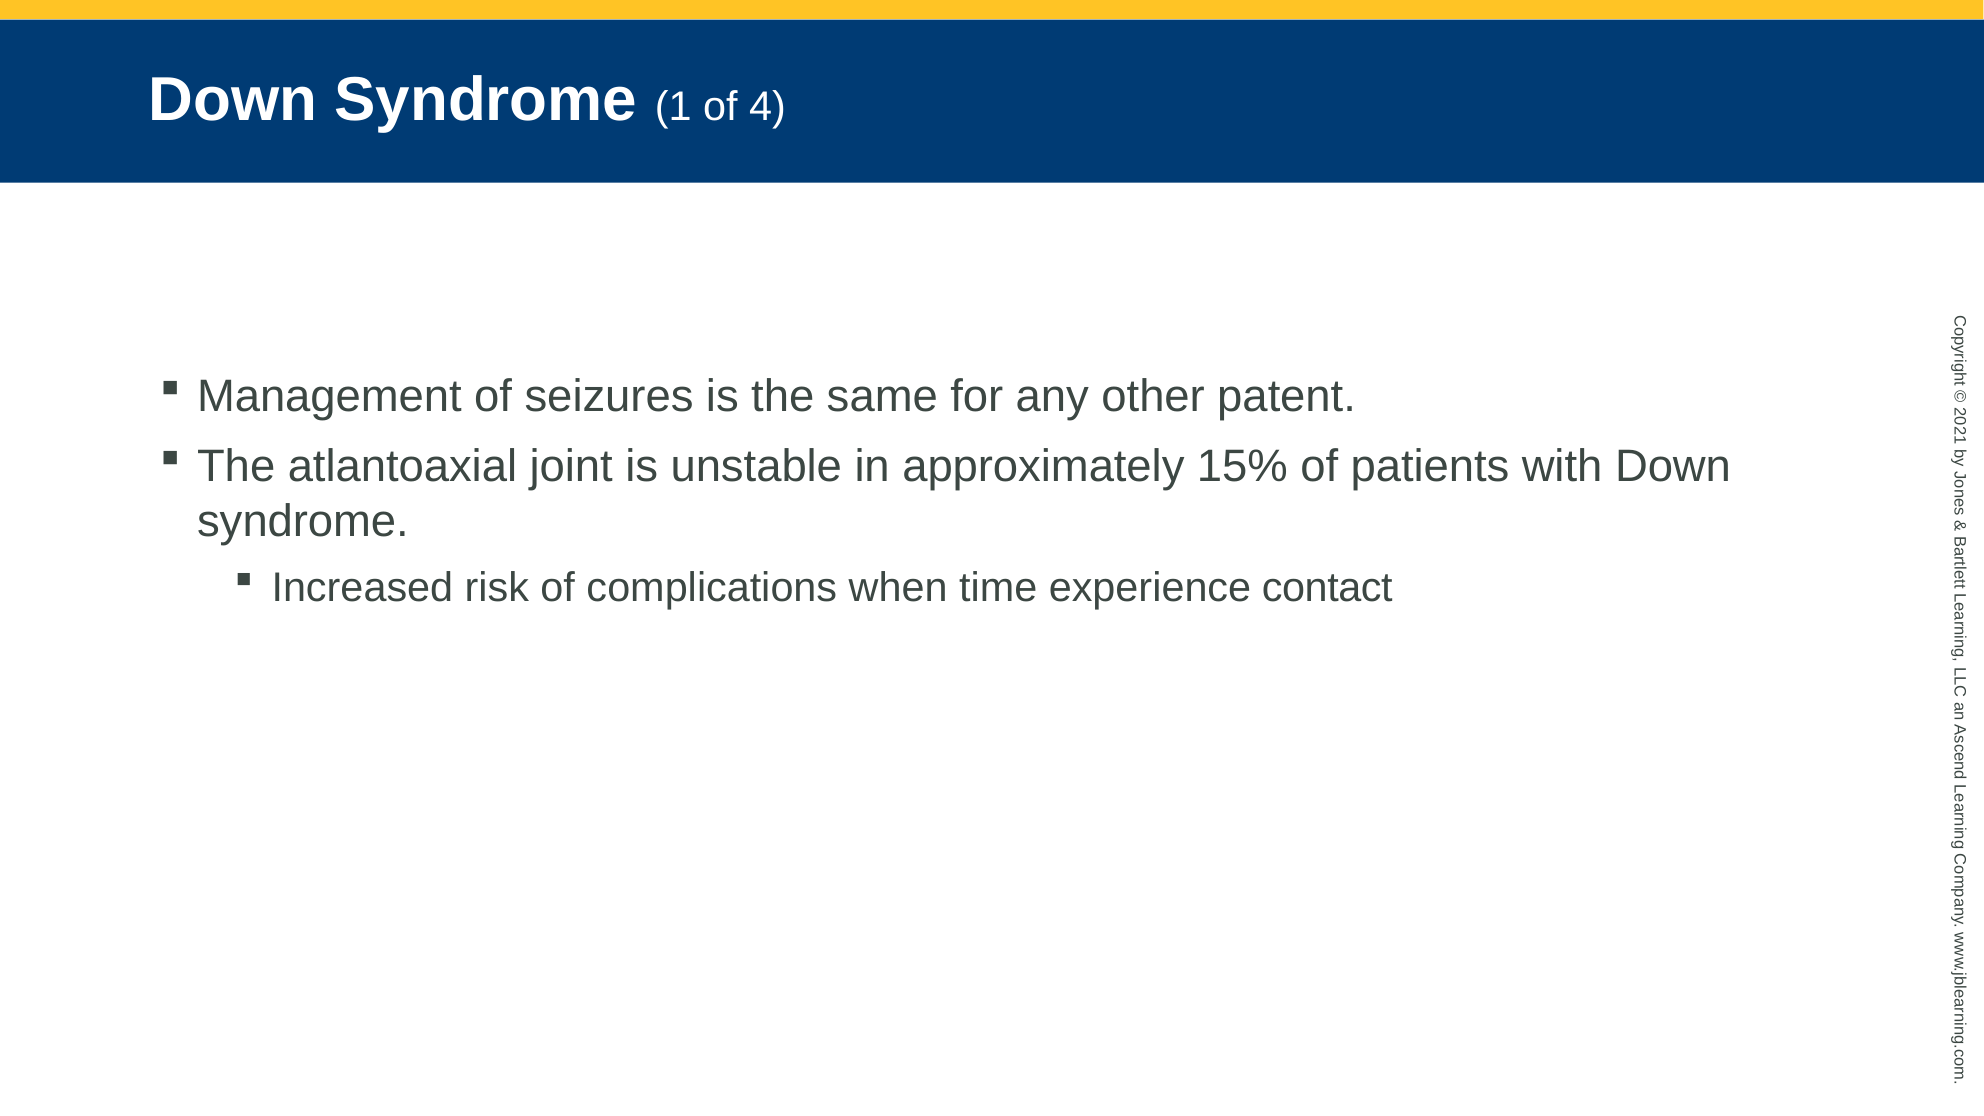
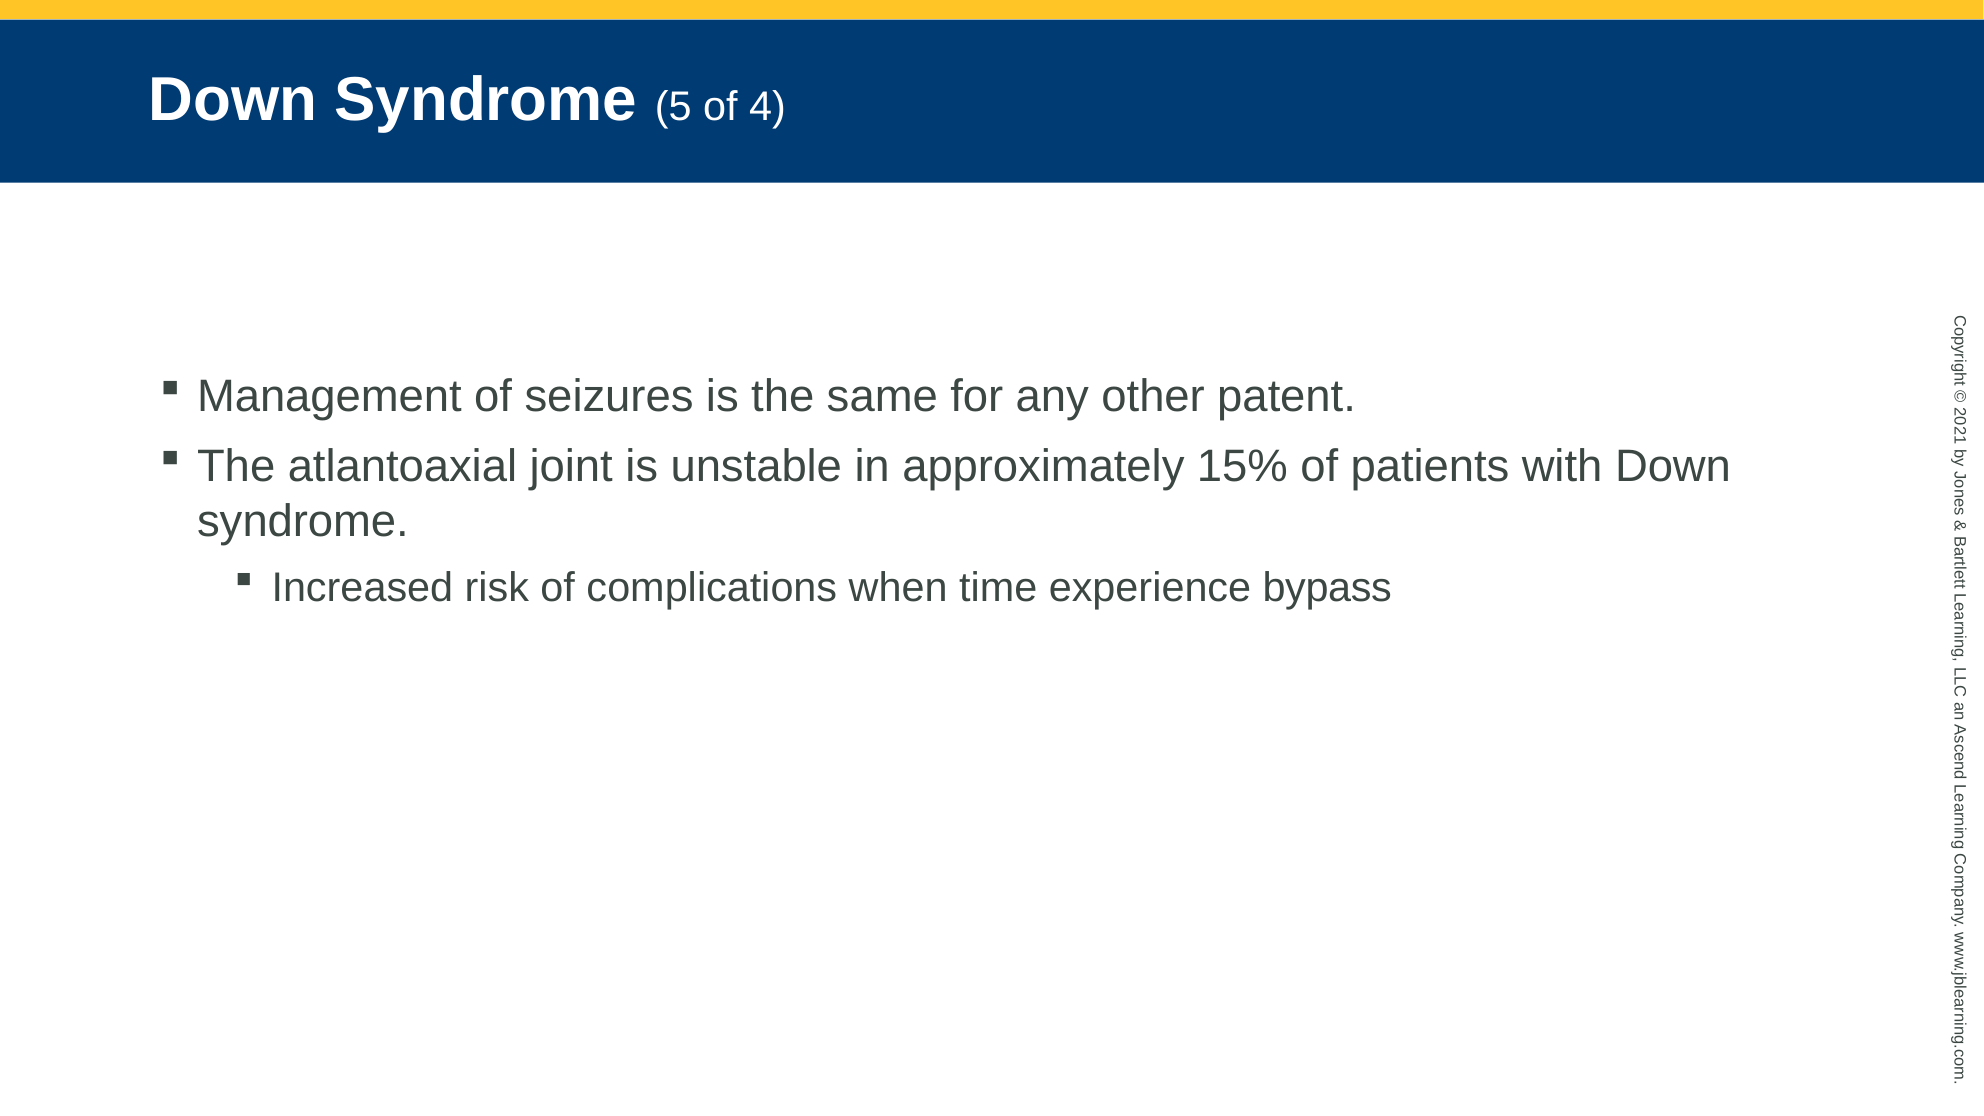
Syndrome 1: 1 -> 5 (673, 107)
contact: contact -> bypass (1327, 588)
